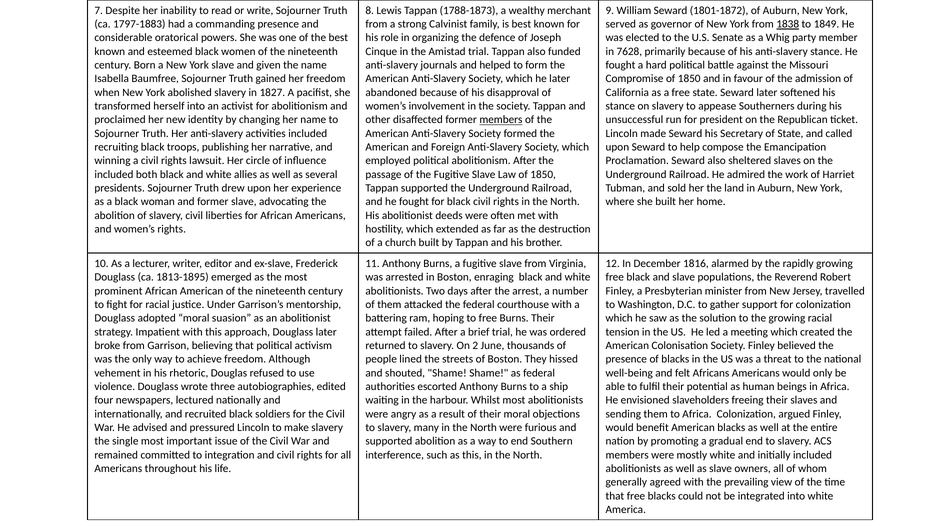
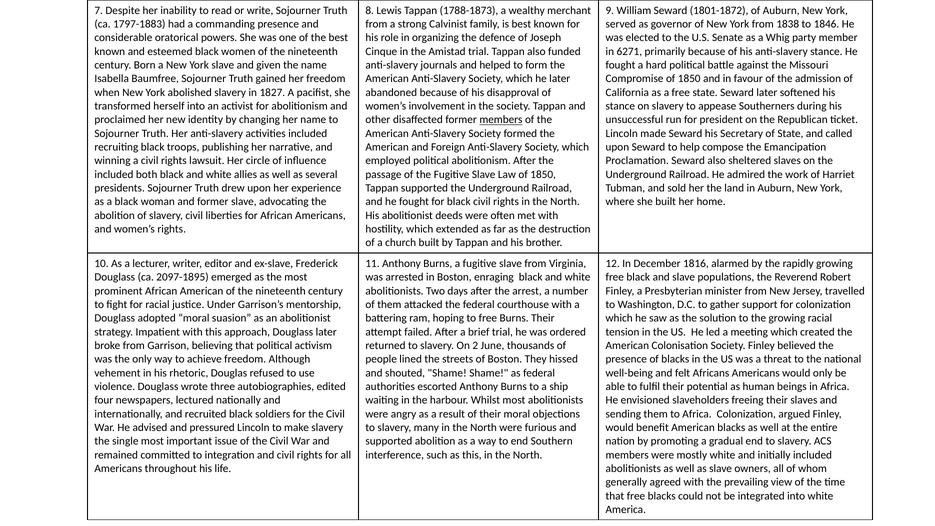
1838 underline: present -> none (788, 24)
1849: 1849 -> 1846 (826, 24)
7628: 7628 -> 6271 (629, 51)
1813-1895: 1813-1895 -> 2097-1895 (183, 277)
